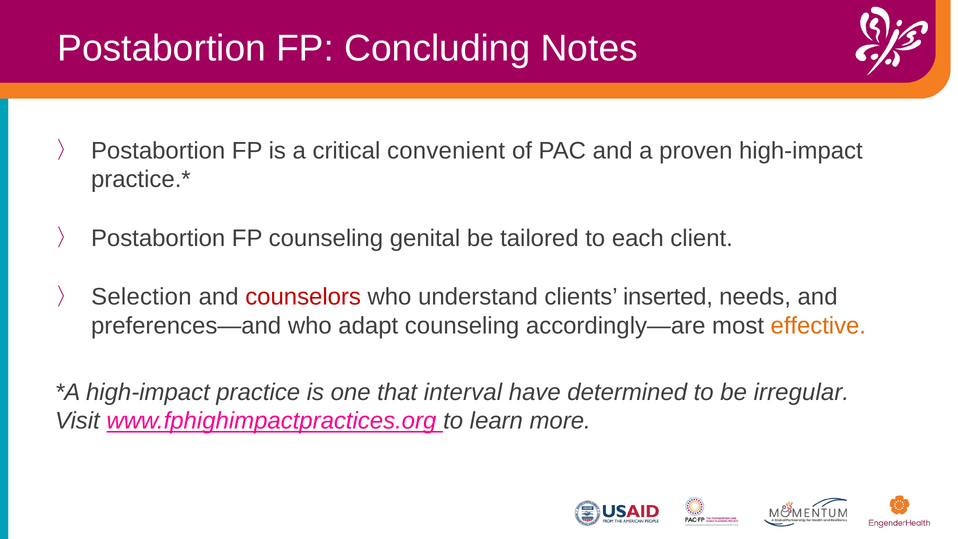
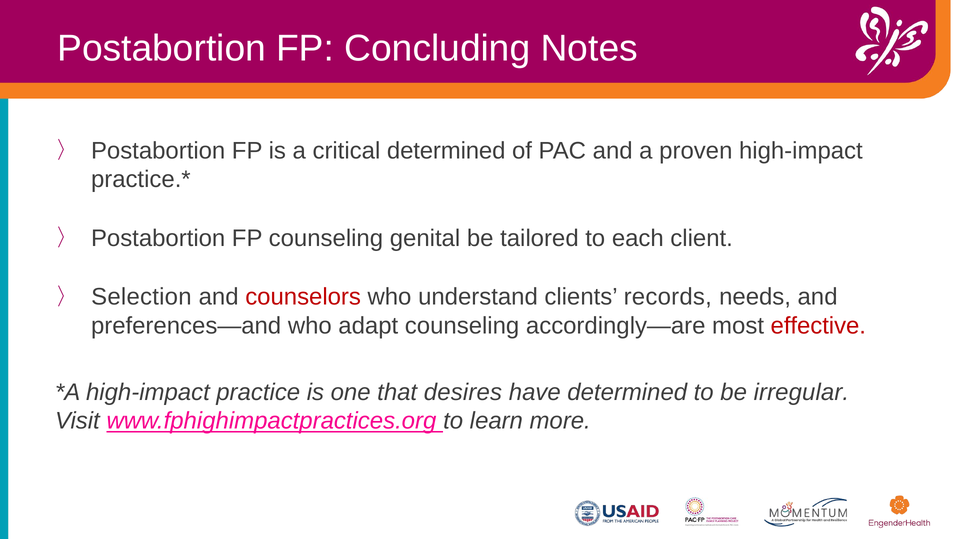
critical convenient: convenient -> determined (446, 151)
inserted: inserted -> records (668, 297)
effective colour: orange -> red (818, 326)
interval: interval -> desires (463, 392)
